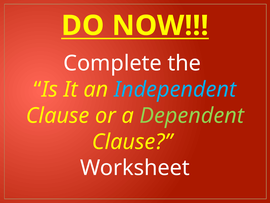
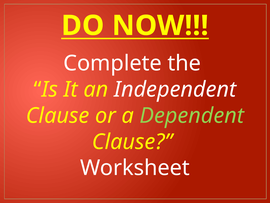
Independent colour: light blue -> white (175, 89)
